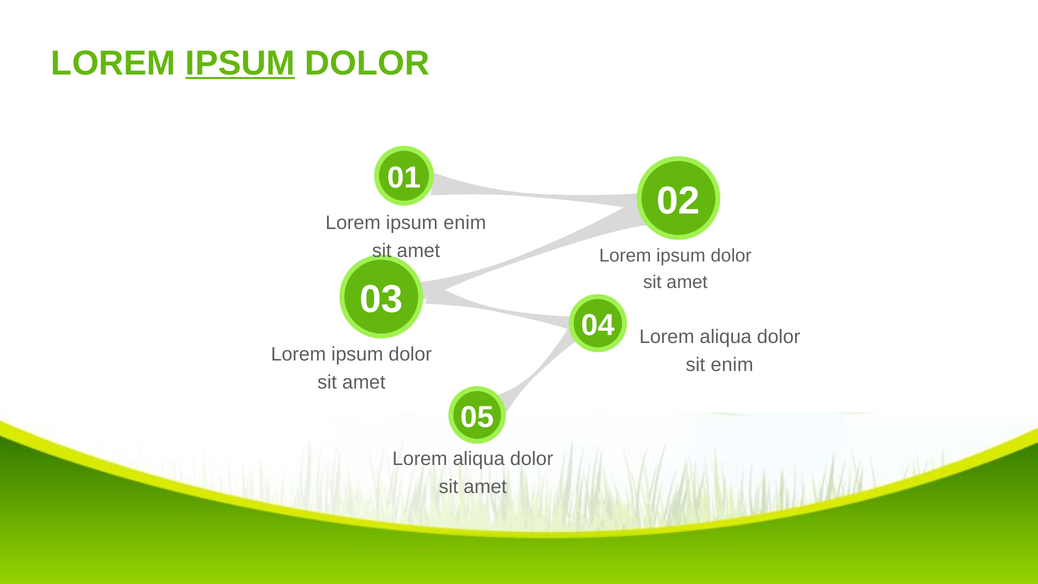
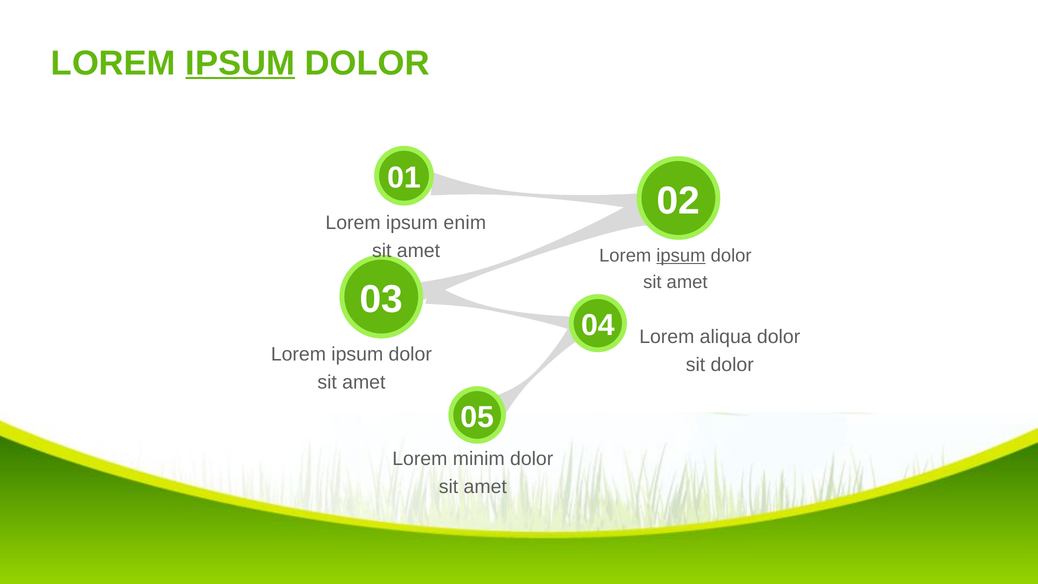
ipsum underline: none -> present (681, 256)
sit enim: enim -> dolor (732, 365)
aliqua: aliqua -> minim (479, 459)
